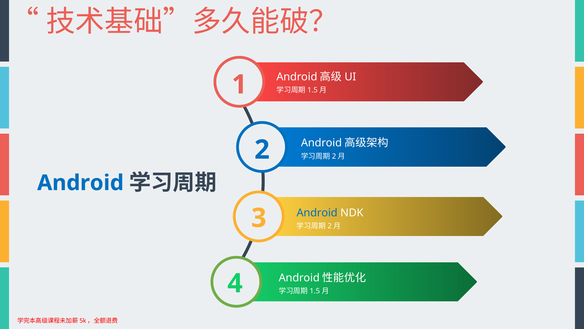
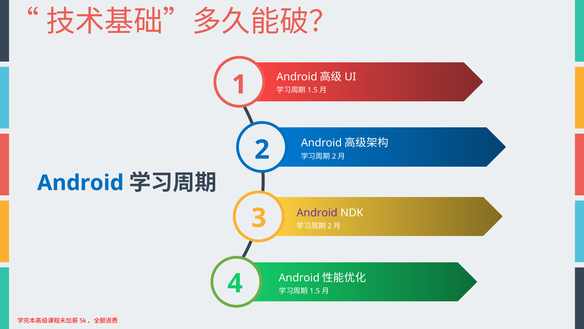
Android colour: blue -> purple (317, 213)
